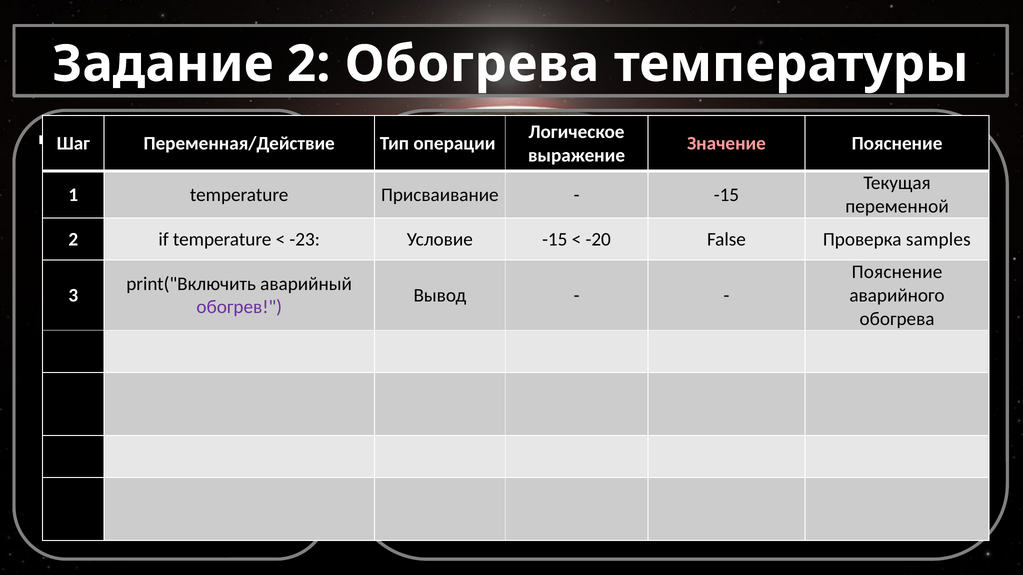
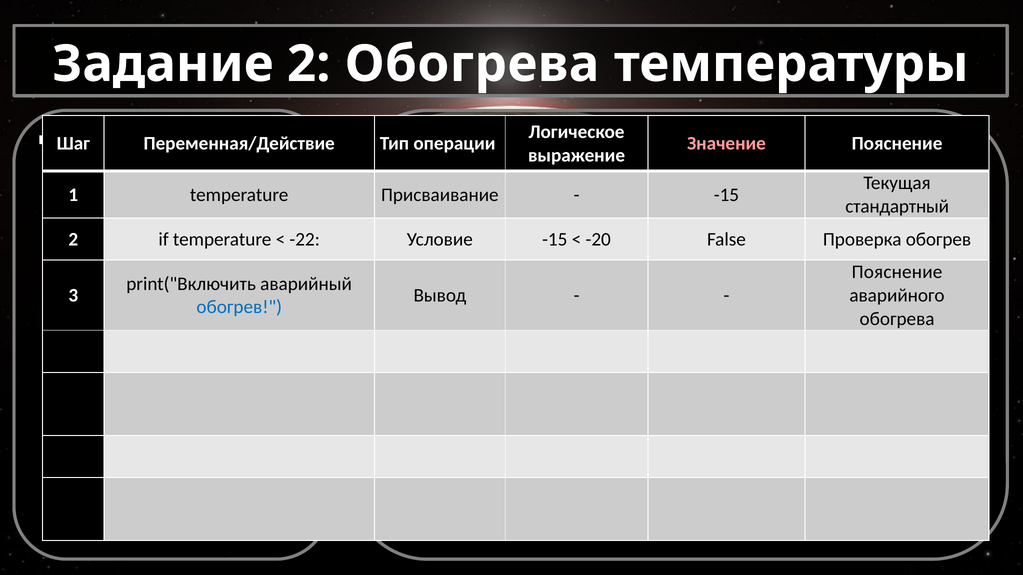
переменной: переменной -> стандартный (897, 207)
-23: -23 -> -22 (305, 239)
Проверка samples: samples -> обогрев (938, 239)
обогрев colour: purple -> blue (239, 307)
